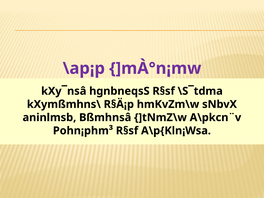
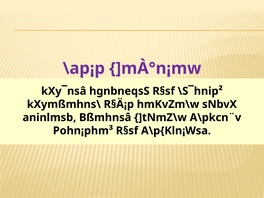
\S¯tdma: \S¯tdma -> \S¯hnip² (200, 91)
